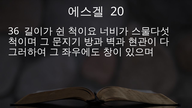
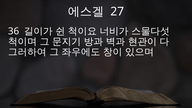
20: 20 -> 27 (117, 12)
